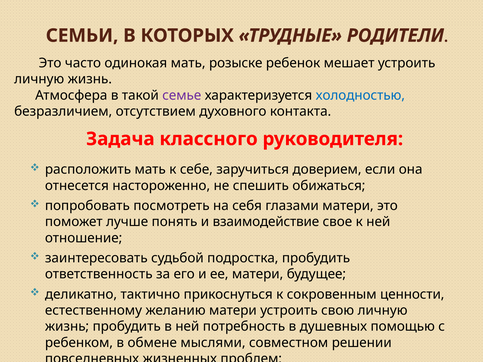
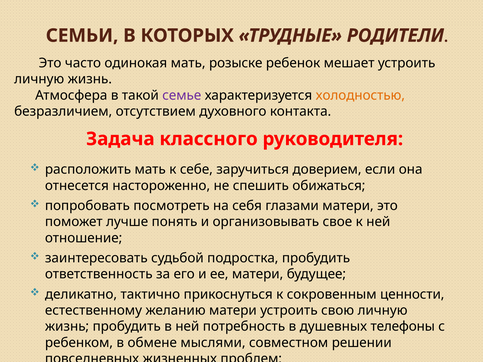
холодностью colour: blue -> orange (360, 95)
взаимодействие: взаимодействие -> организовывать (266, 222)
помощью: помощью -> телефоны (403, 327)
